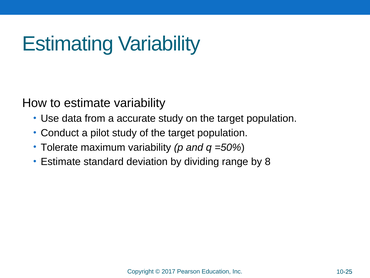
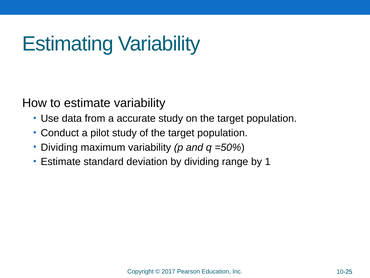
Tolerate: Tolerate -> Dividing (59, 147)
8: 8 -> 1 (268, 162)
